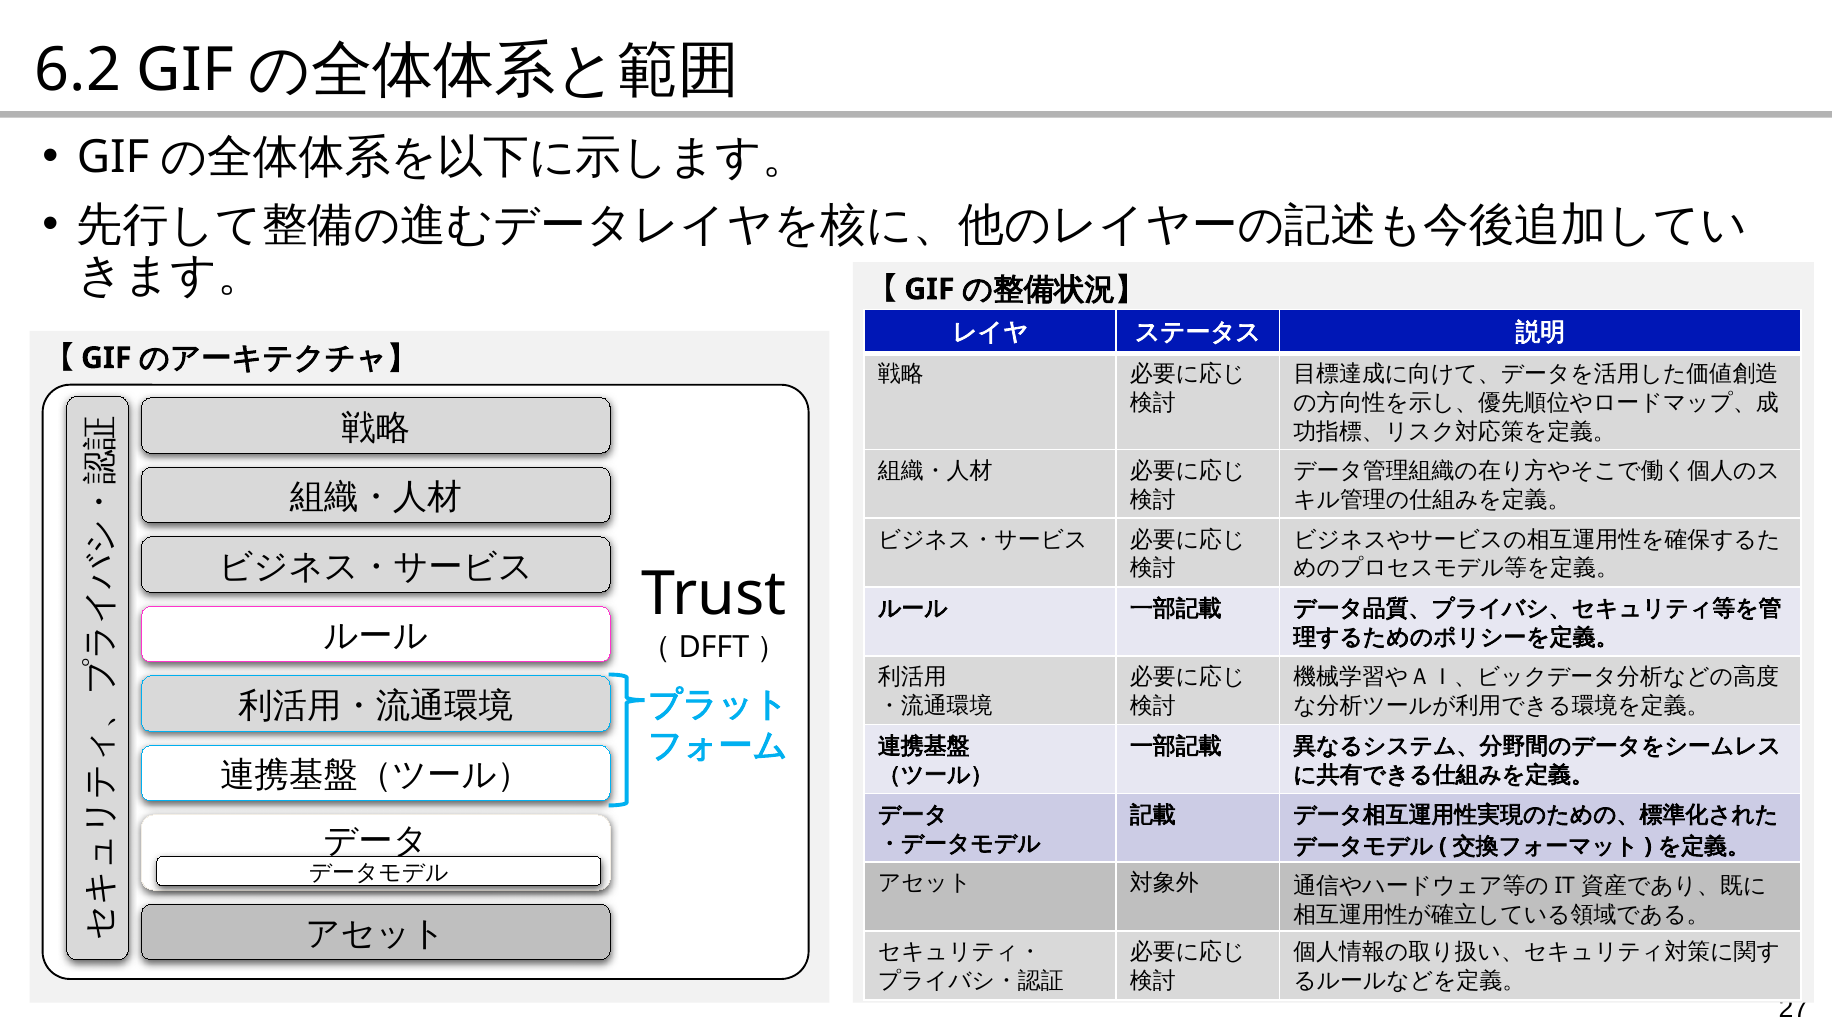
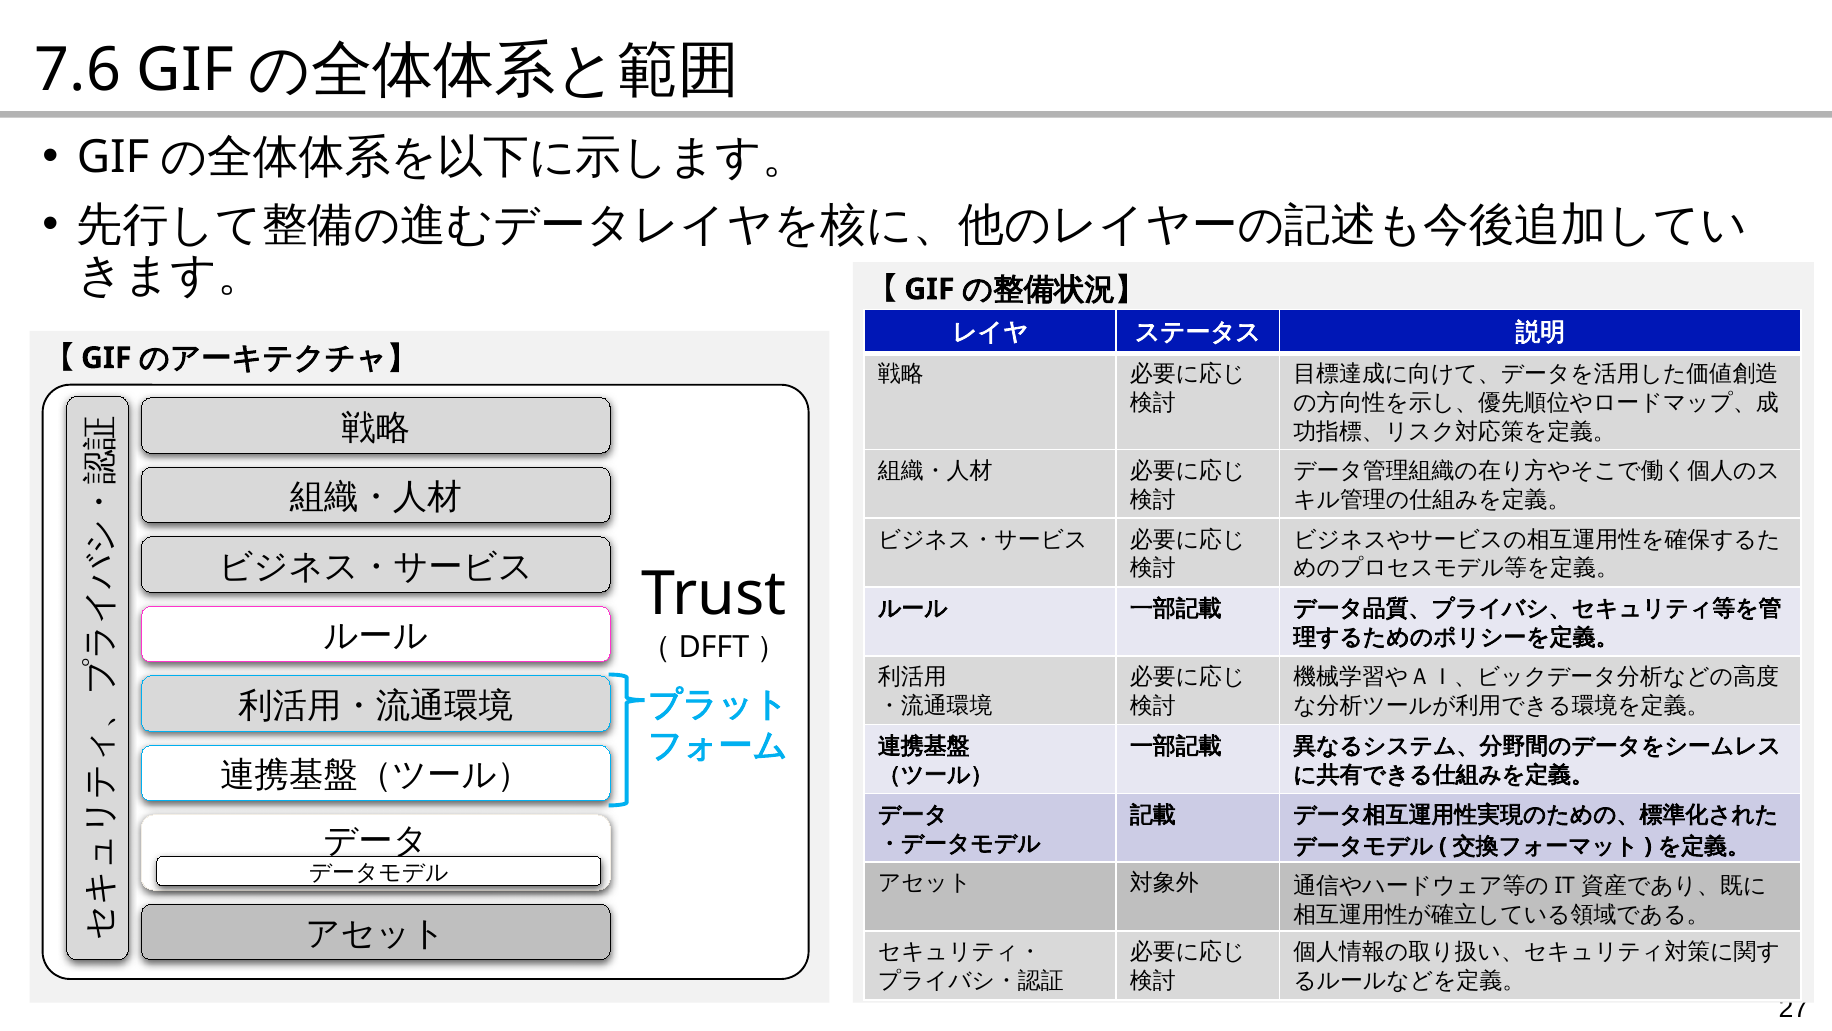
6.2: 6.2 -> 7.6 (78, 71)
